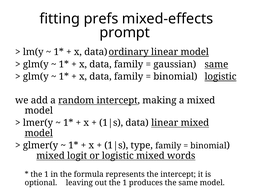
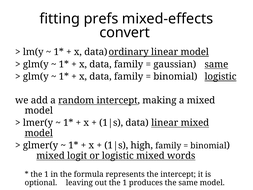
prompt: prompt -> convert (125, 32)
type: type -> high (142, 145)
